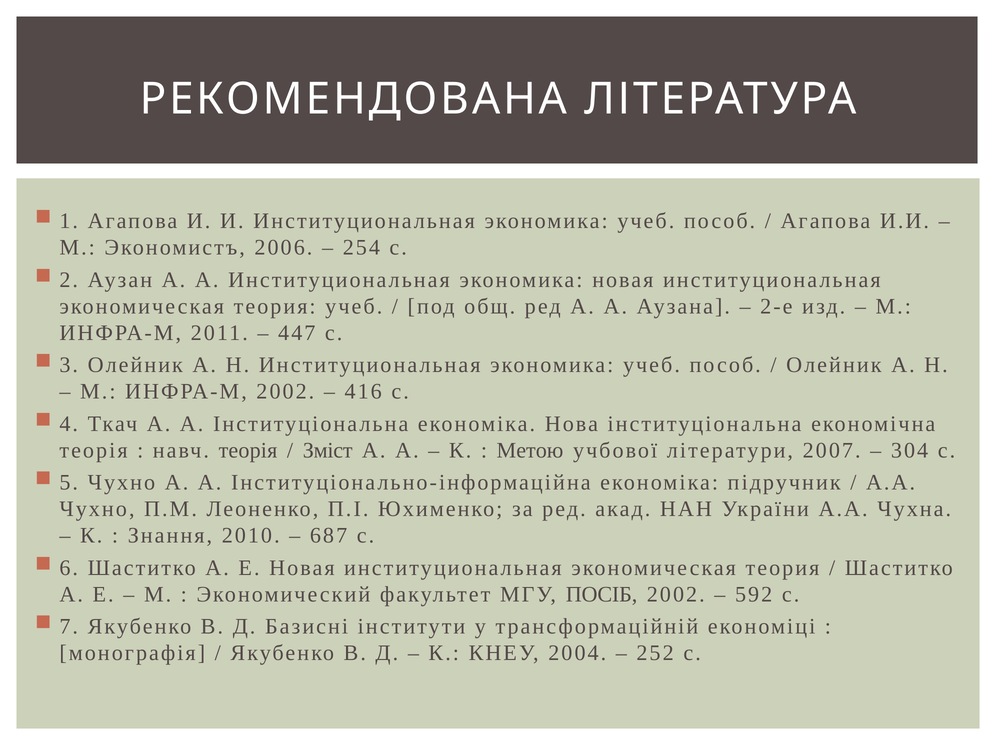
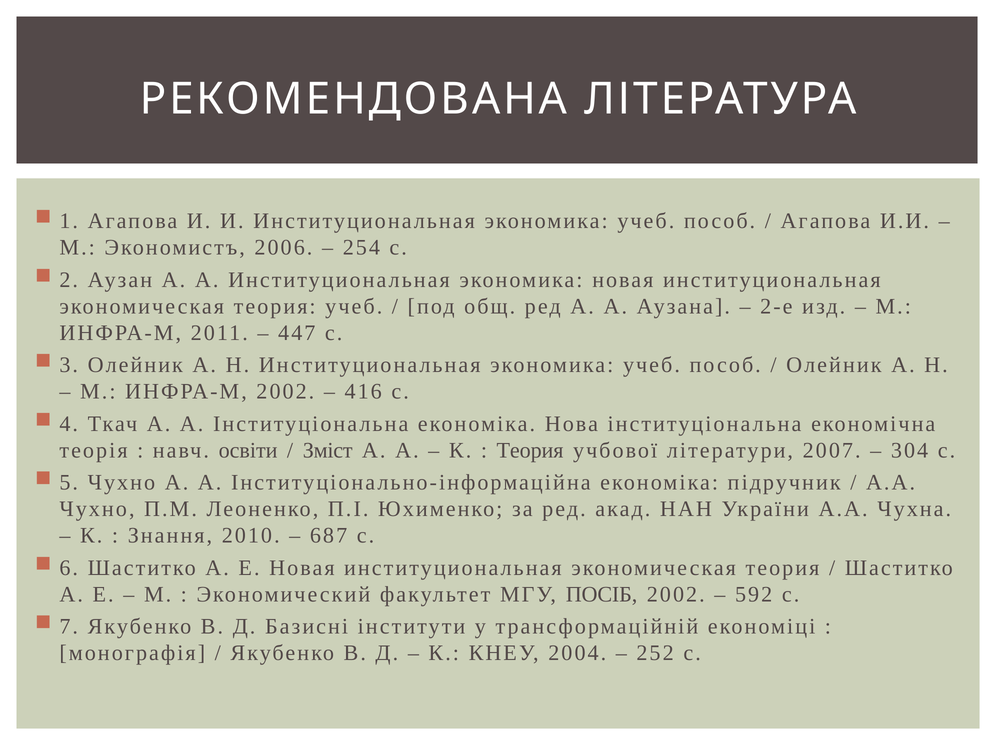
навч теорія: теорія -> освіти (248, 450)
Метою: Метою -> Теория (530, 450)
